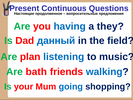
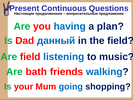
they: they -> plan (110, 26)
Are plan: plan -> field (30, 57)
